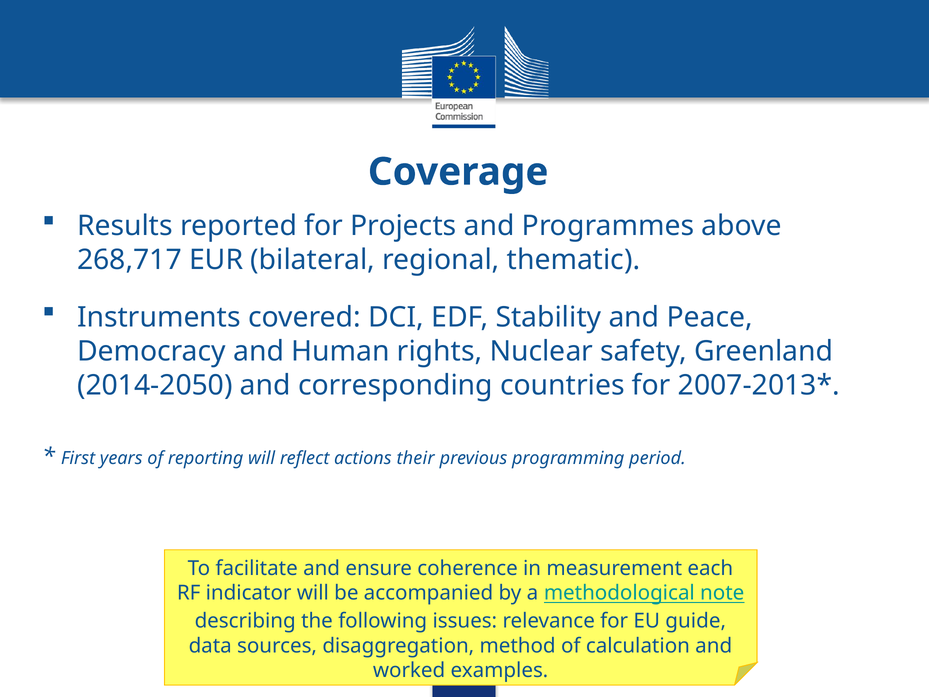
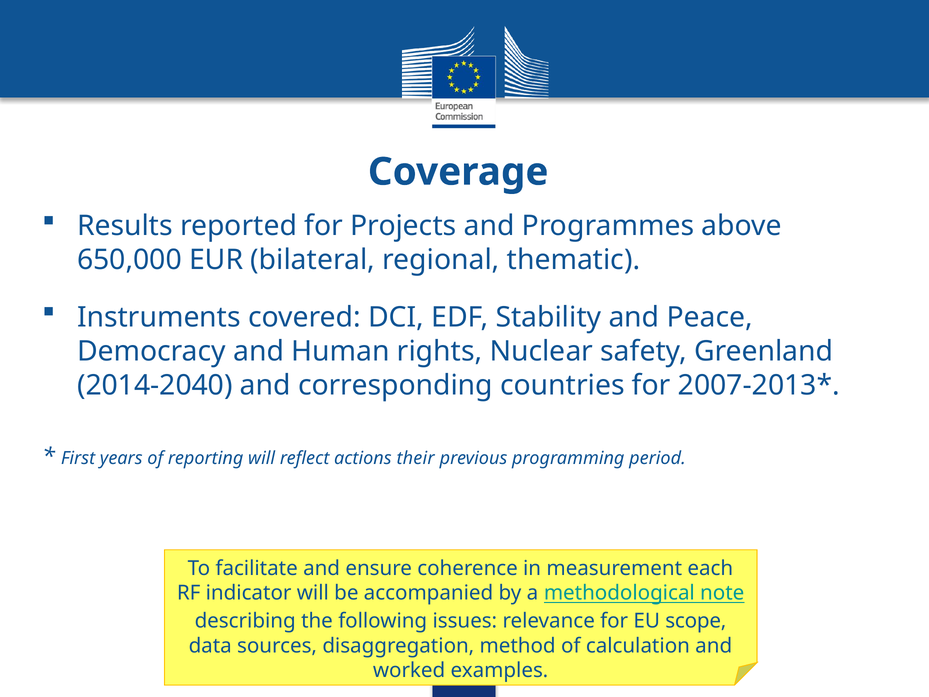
268,717: 268,717 -> 650,000 (129, 260)
2014-2050: 2014-2050 -> 2014-2040 (155, 385)
guide: guide -> scope (696, 621)
